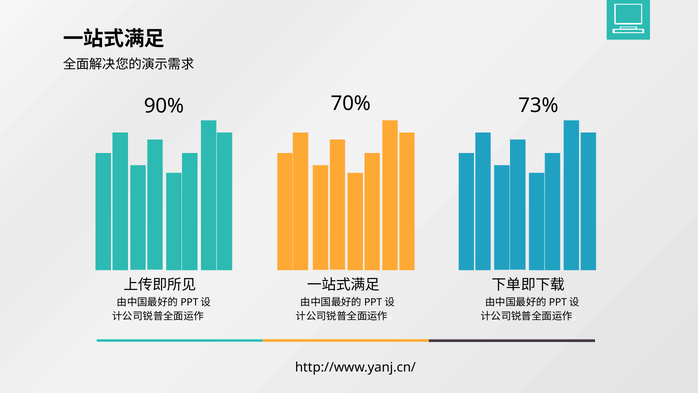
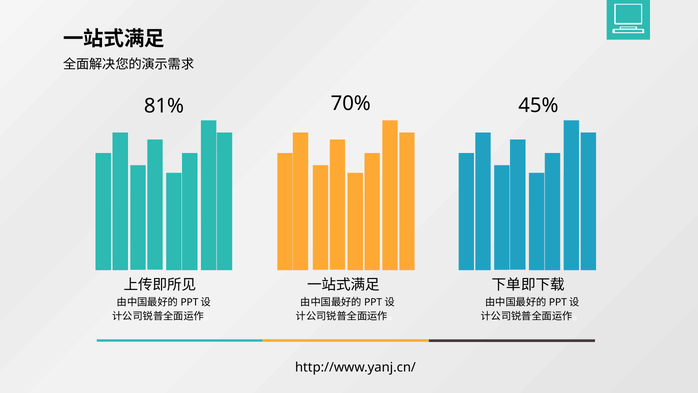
90%: 90% -> 81% (164, 106)
73%: 73% -> 45% (538, 106)
